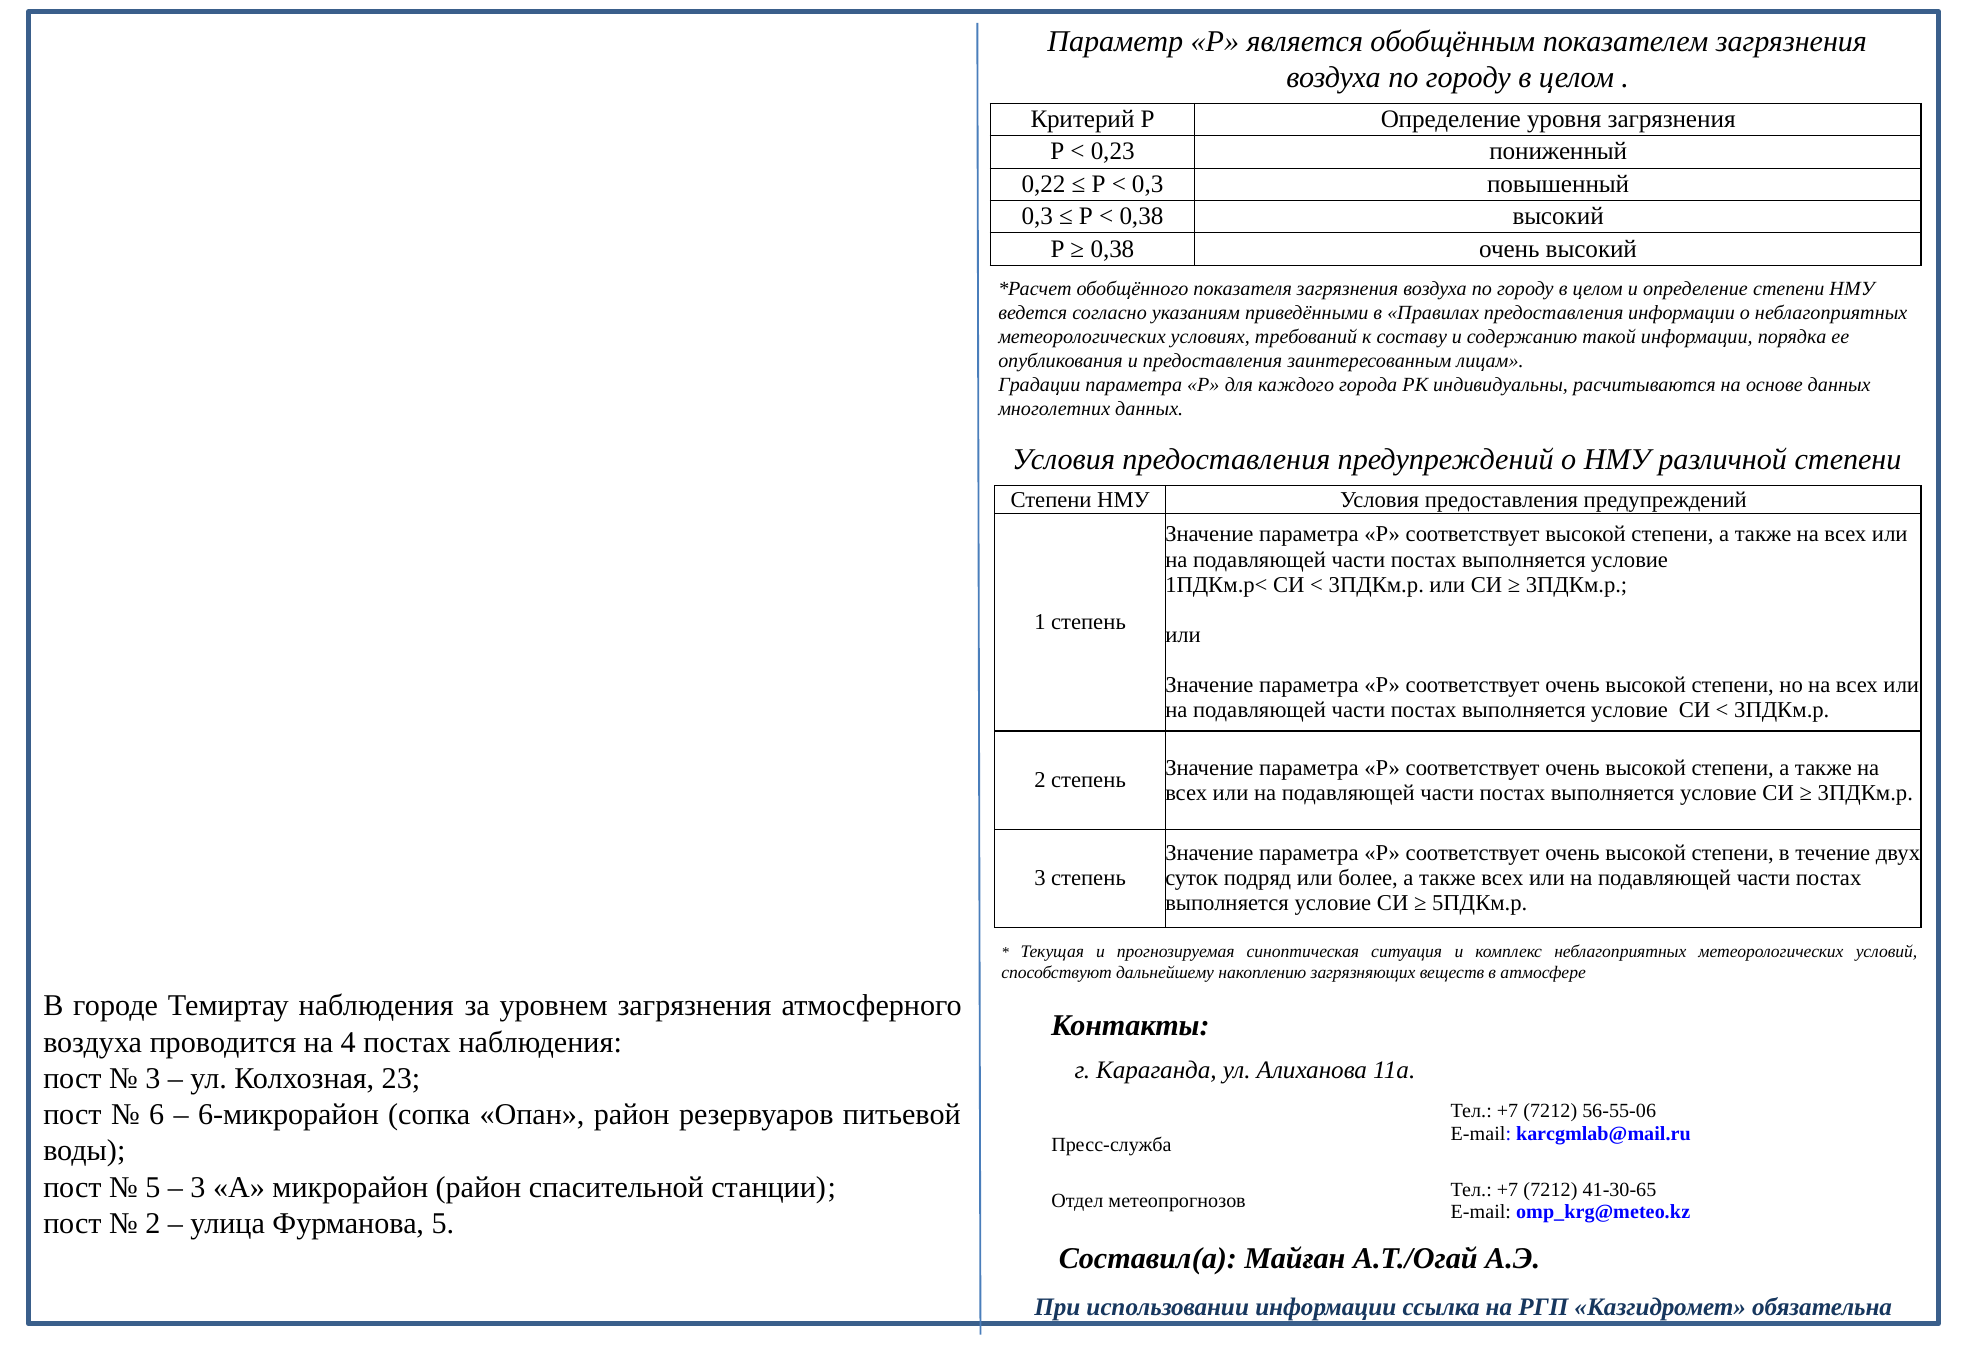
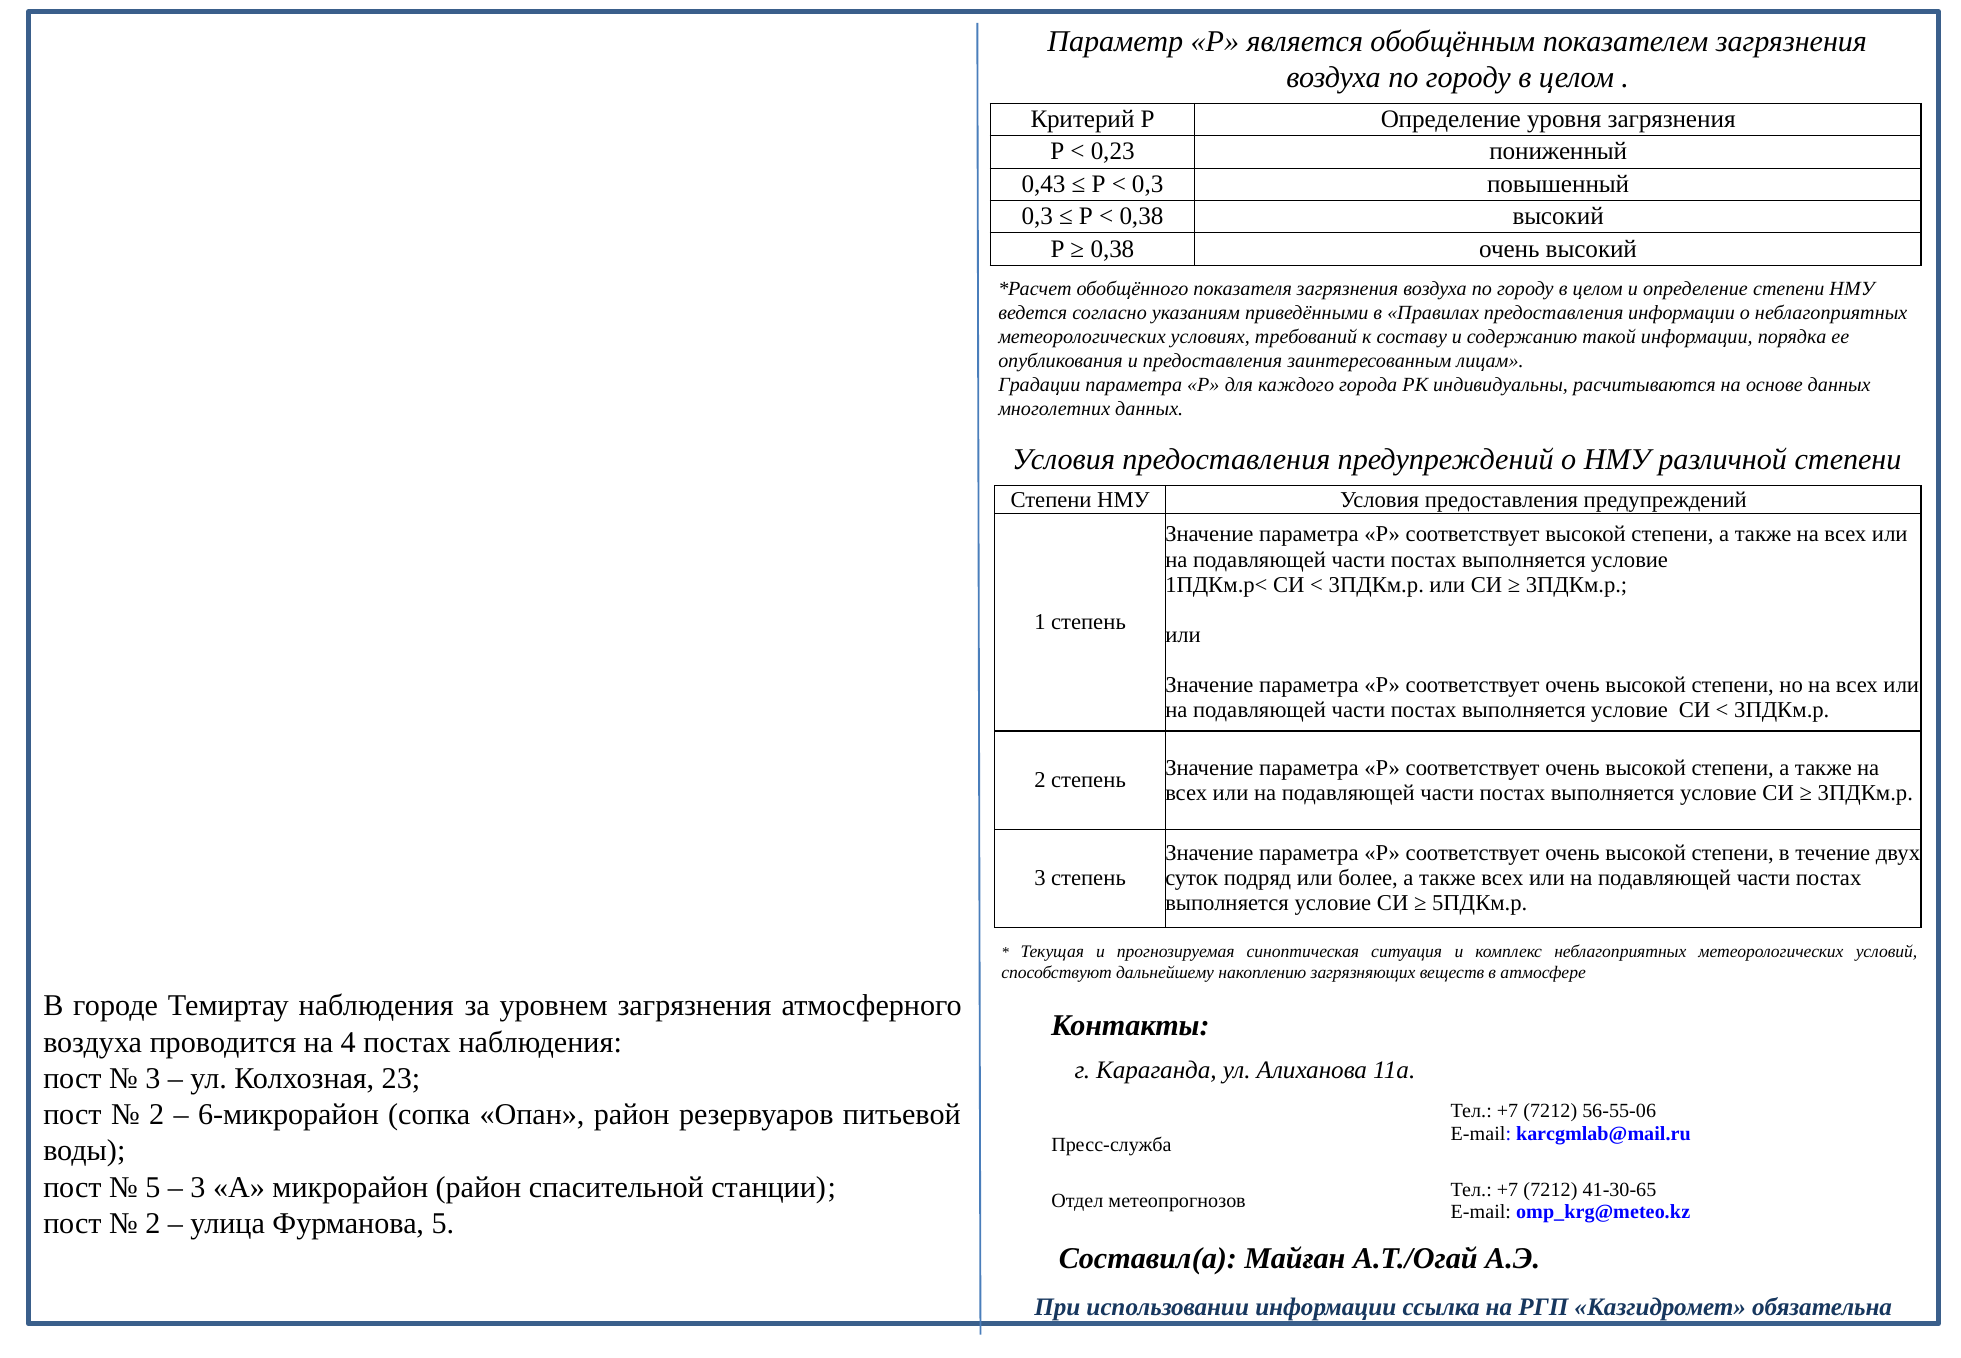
0,22: 0,22 -> 0,43 (1044, 184)
6: 6 -> 2 (157, 1114)
